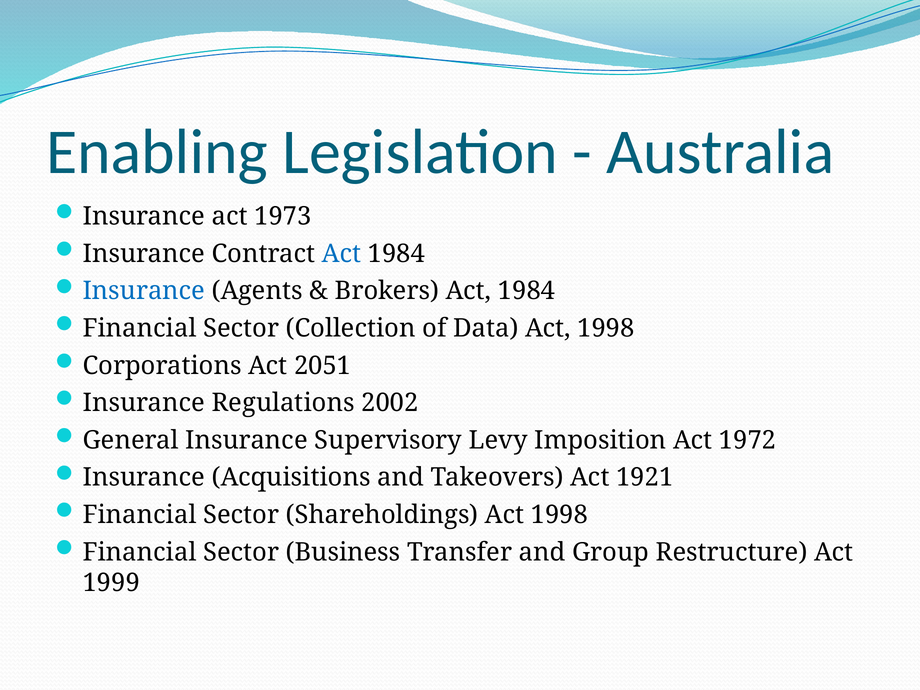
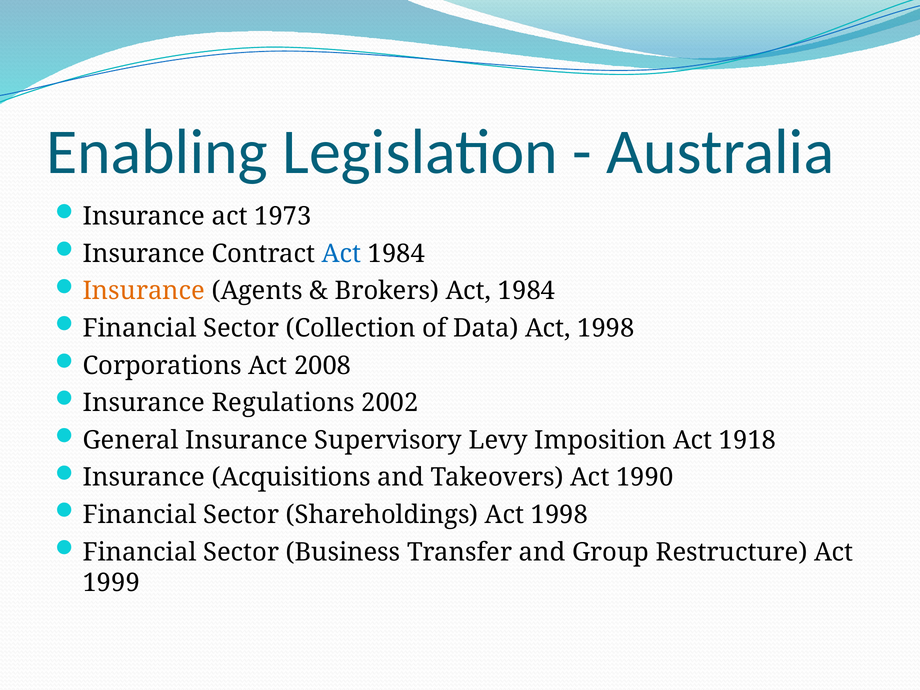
Insurance colour: blue -> orange (144, 291)
2051: 2051 -> 2008 (323, 366)
1972: 1972 -> 1918 (748, 440)
1921: 1921 -> 1990 (645, 478)
